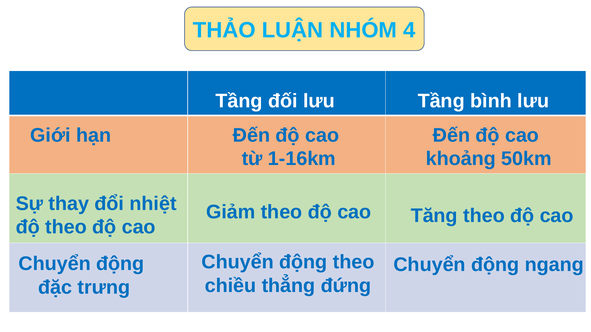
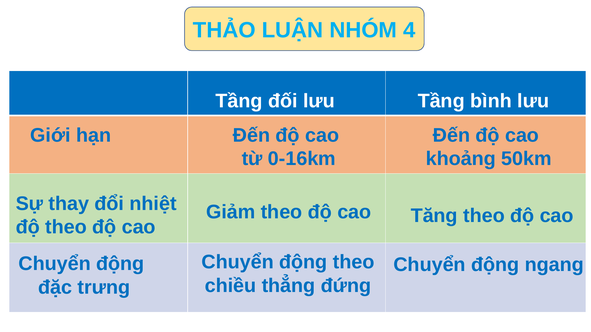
1-16km: 1-16km -> 0-16km (302, 159)
